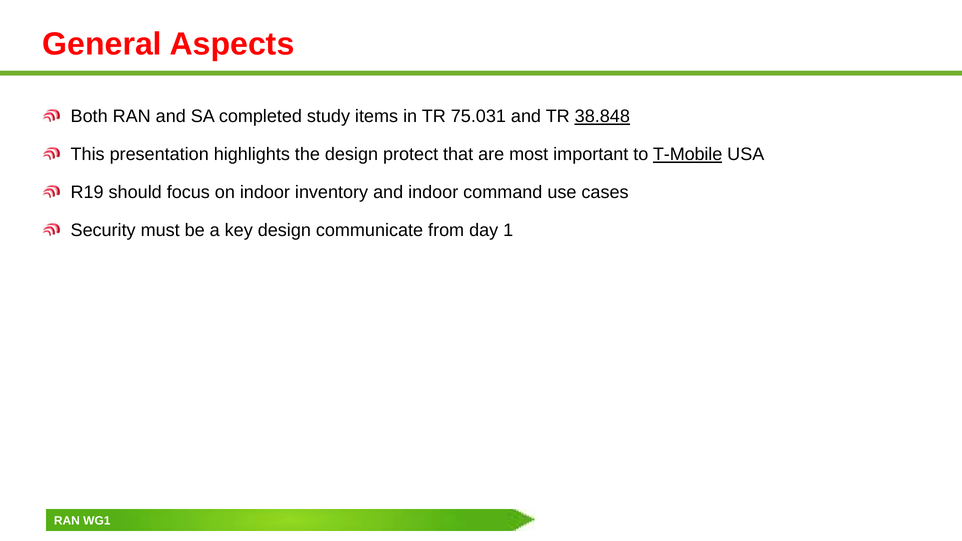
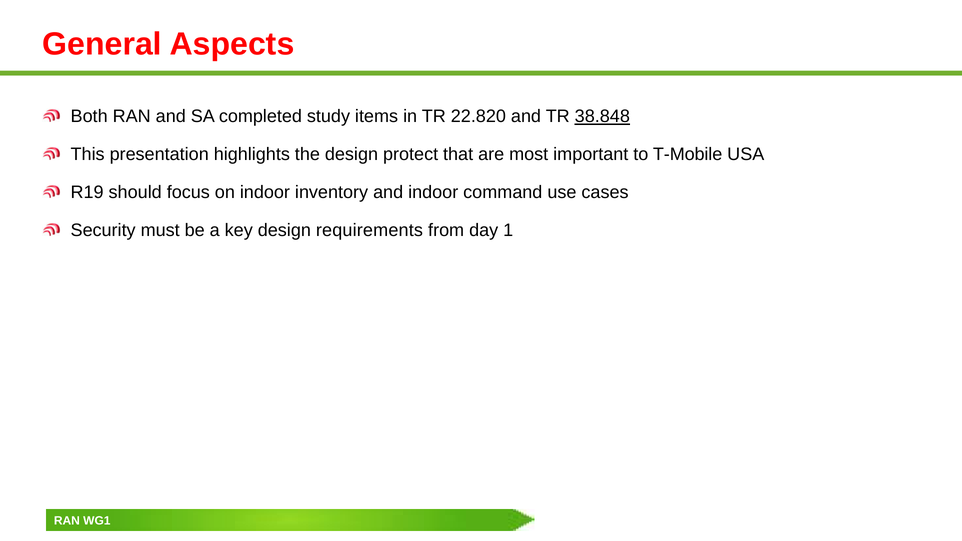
75.031: 75.031 -> 22.820 (478, 117)
T-Mobile underline: present -> none (688, 155)
communicate: communicate -> requirements (369, 231)
